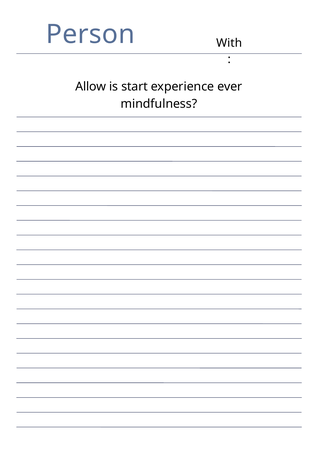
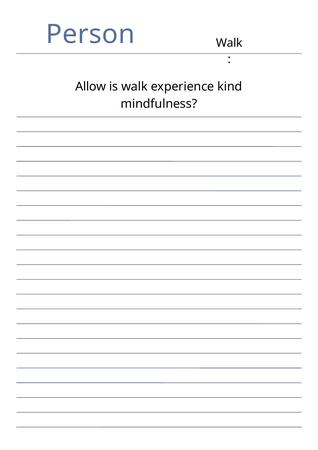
With: With -> Walk (229, 43)
is start: start -> walk (134, 87)
ever: ever -> kind (230, 87)
